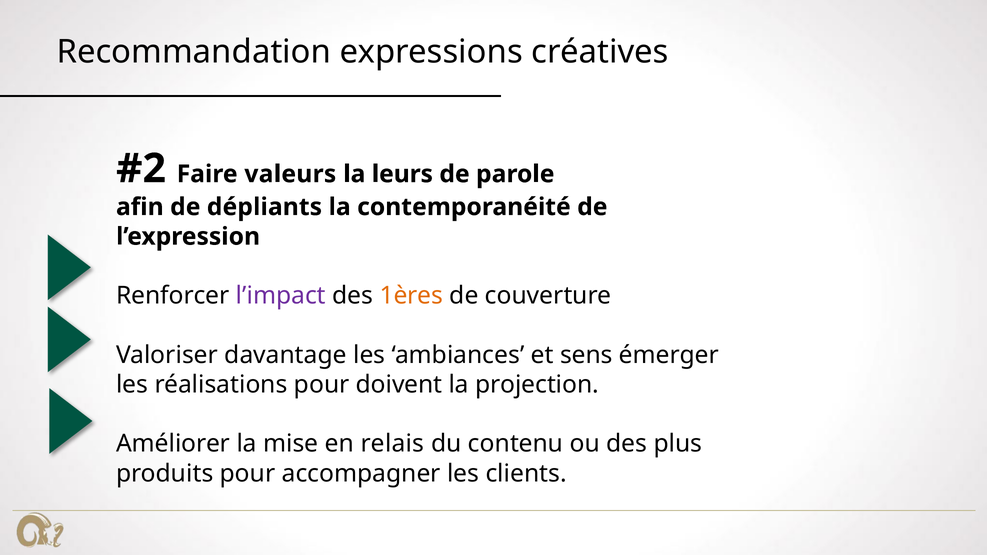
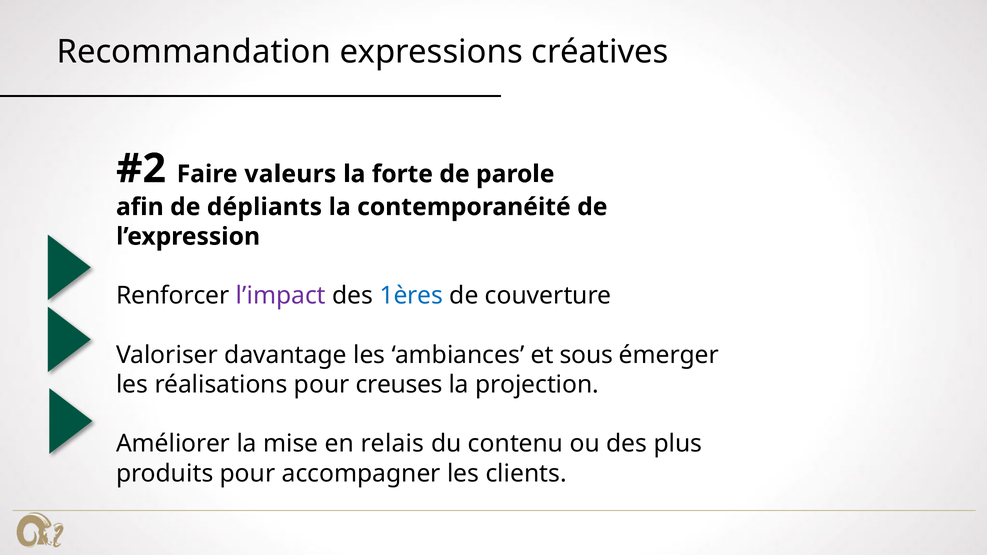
leurs: leurs -> forte (402, 174)
1ères colour: orange -> blue (411, 296)
sens: sens -> sous (586, 355)
doivent: doivent -> creuses (399, 385)
